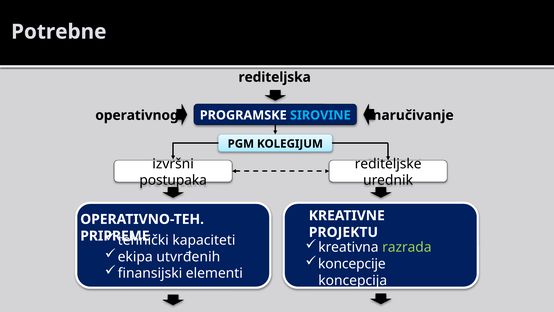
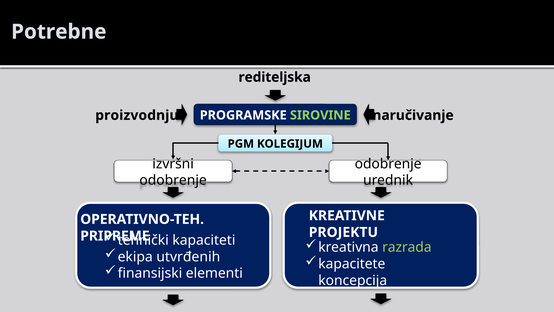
operativnog: operativnog -> proizvodnju (137, 115)
SIROVINE colour: light blue -> light green (320, 115)
rediteljske: rediteljske -> odobrenje (388, 164)
postupaka: postupaka -> odobrenje (173, 180)
koncepcije: koncepcije -> kapacitete (352, 264)
